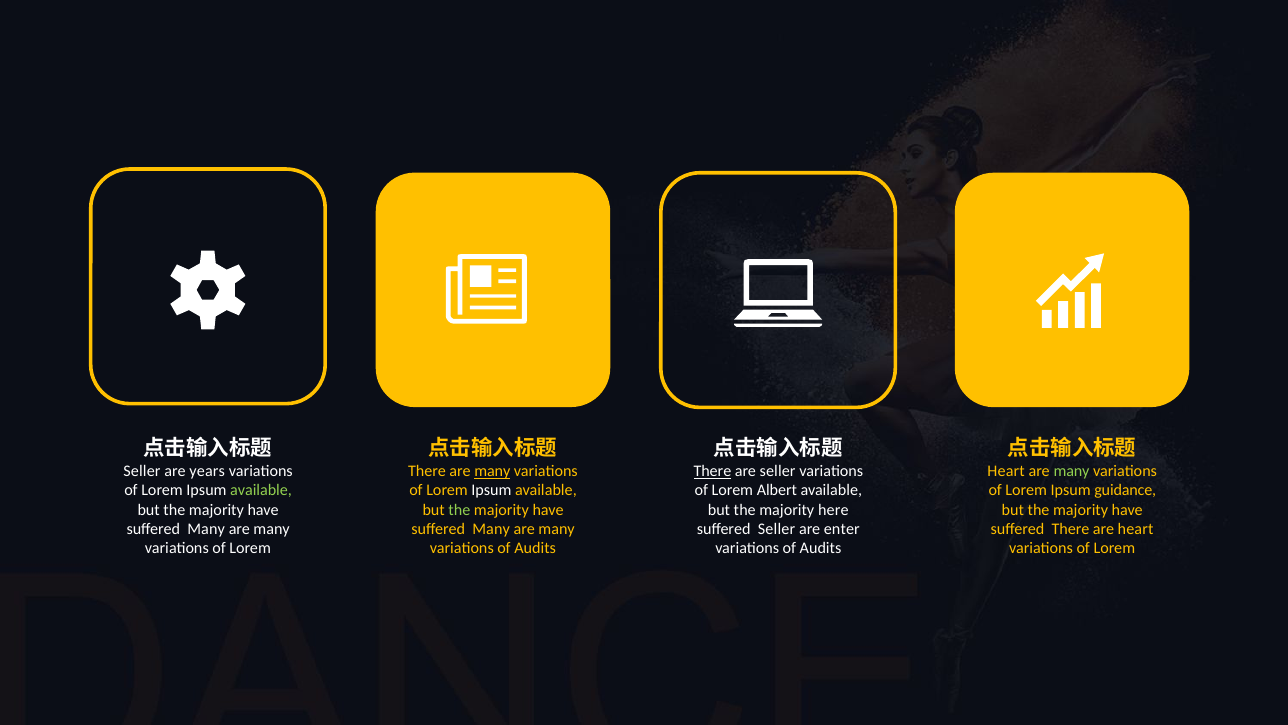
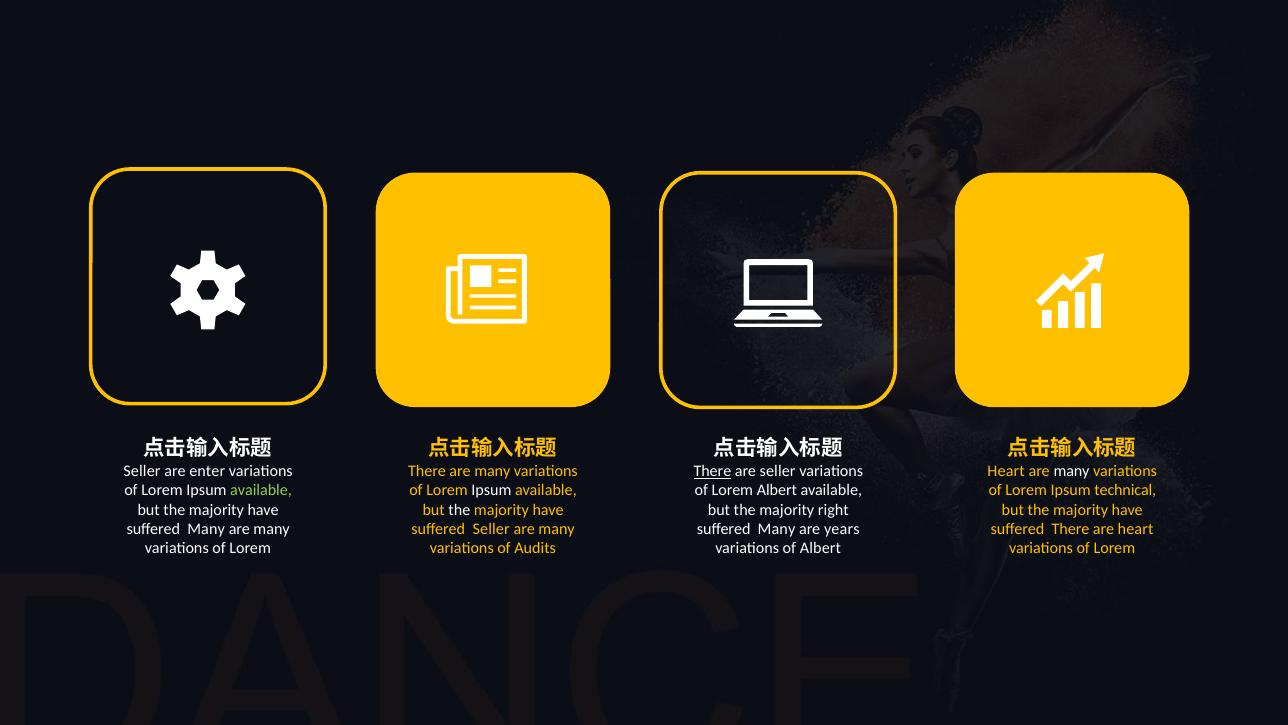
years: years -> enter (207, 471)
many underline: present -> none (492, 471)
many colour: light green -> white (1072, 471)
guidance: guidance -> technical (1125, 490)
the colour: light green -> white (459, 510)
here: here -> right (833, 510)
Many: Many -> Seller (491, 529)
Seller: Seller -> Many (777, 529)
enter: enter -> years (842, 529)
Audits: Audits -> Albert (820, 548)
